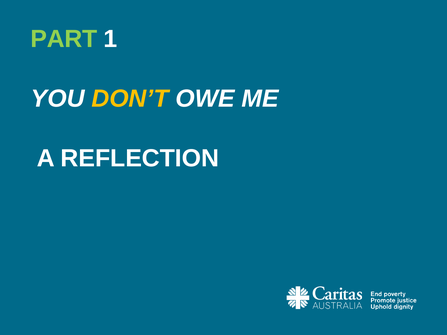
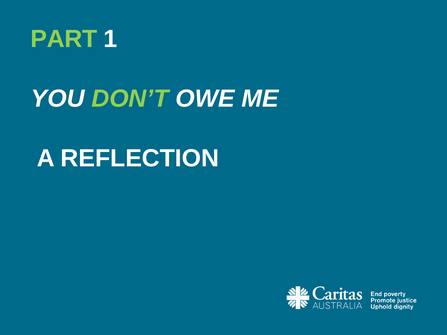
DON’T colour: yellow -> light green (130, 99)
